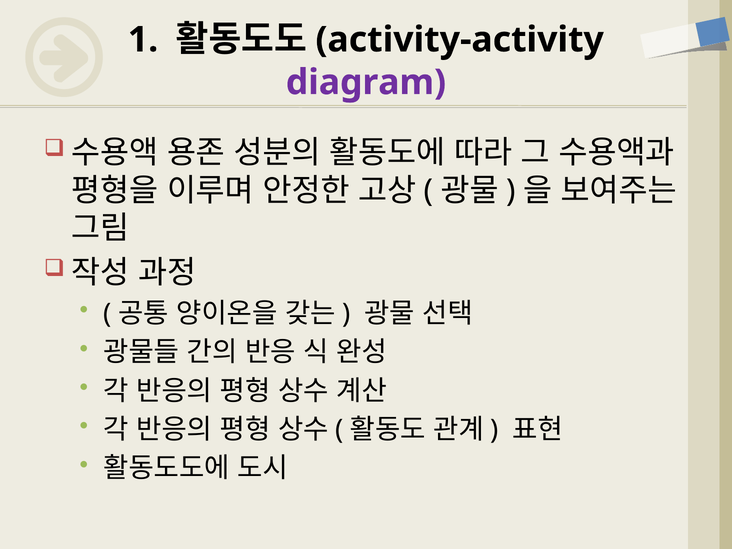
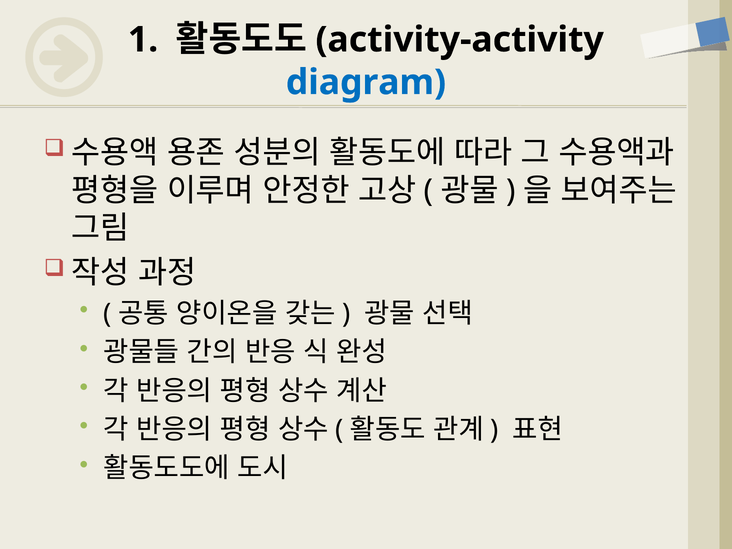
diagram colour: purple -> blue (366, 82)
